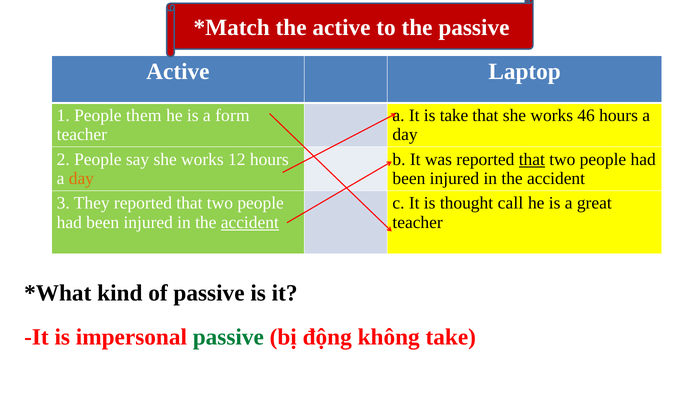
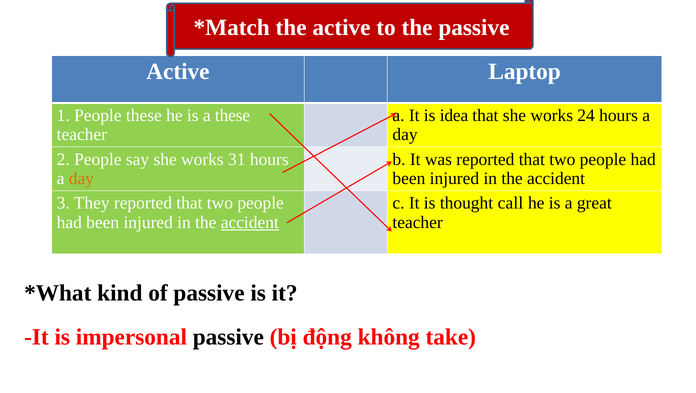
People them: them -> these (144, 115)
a form: form -> these (233, 115)
is take: take -> idea (454, 115)
46: 46 -> 24 (586, 115)
12: 12 -> 31 (237, 159)
that underline: present -> none (532, 159)
passive colour: green -> black (228, 337)
